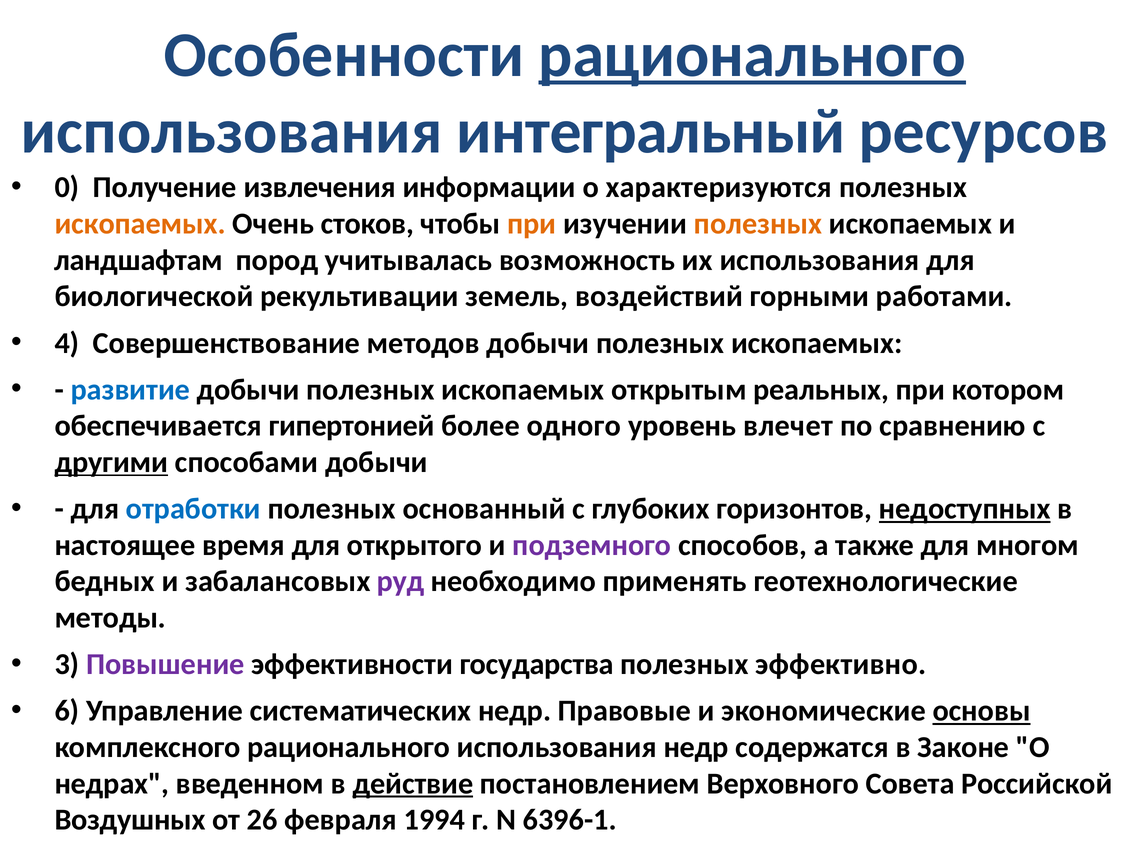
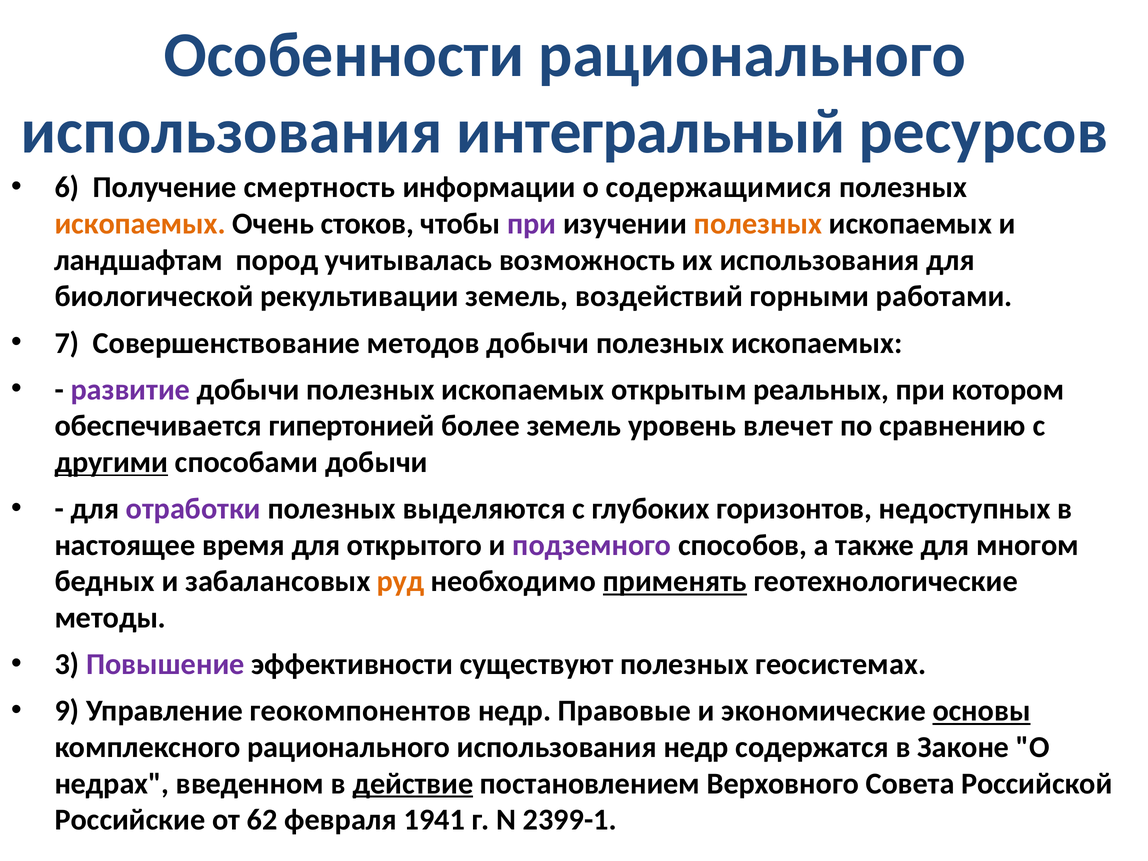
рационального underline: present -> none (752, 55)
0: 0 -> 6 (67, 187)
извлечения: извлечения -> смертность (319, 187)
характеризуются: характеризуются -> содержащимися (719, 187)
при colour: orange -> purple (532, 224)
4: 4 -> 7 (67, 343)
развитие colour: blue -> purple (130, 390)
более одного: одного -> земель (574, 426)
отработки colour: blue -> purple (193, 509)
основанный: основанный -> выделяются (484, 509)
недоступных underline: present -> none (965, 509)
руд colour: purple -> orange (401, 581)
применять underline: none -> present (675, 581)
государства: государства -> существуют (537, 664)
эффективно: эффективно -> геосистемах (841, 664)
6: 6 -> 9 (67, 711)
систематических: систематических -> геокомпонентов (360, 711)
Воздушных: Воздушных -> Российские (130, 820)
26: 26 -> 62 (262, 820)
1994: 1994 -> 1941 (434, 820)
6396-1: 6396-1 -> 2399-1 (570, 820)
